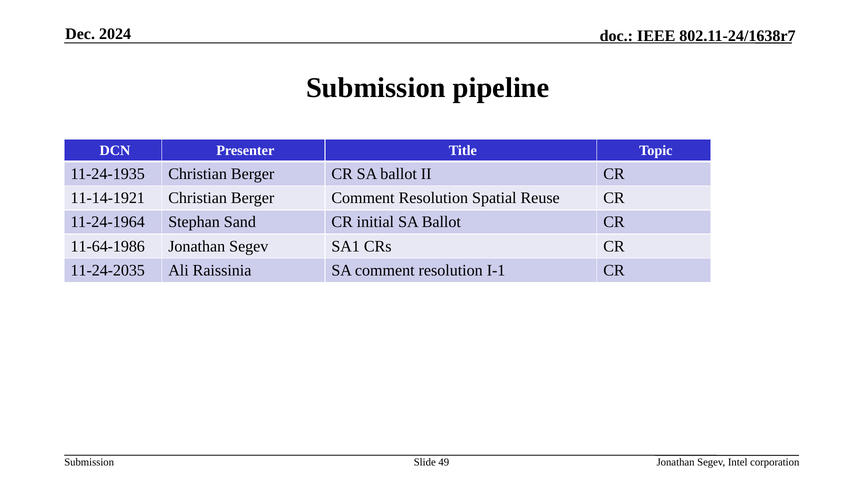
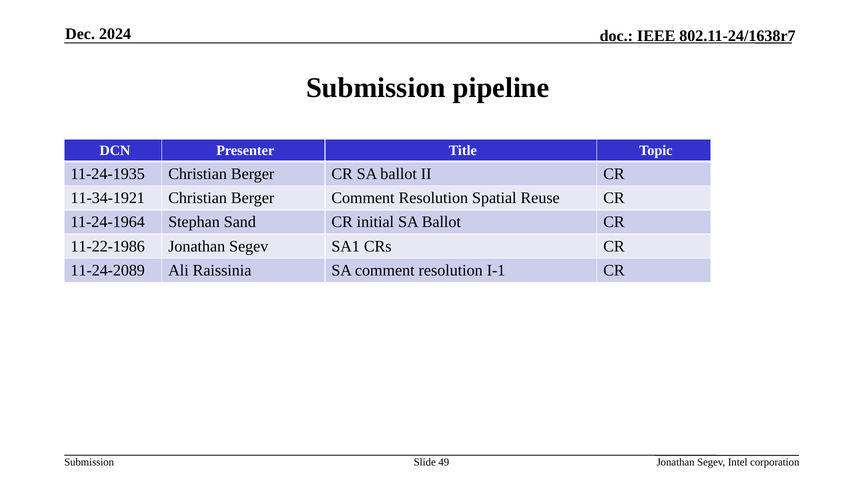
11-14-1921: 11-14-1921 -> 11-34-1921 (108, 198)
11-64-1986: 11-64-1986 -> 11-22-1986 (108, 246)
11-24-2035: 11-24-2035 -> 11-24-2089 (108, 270)
